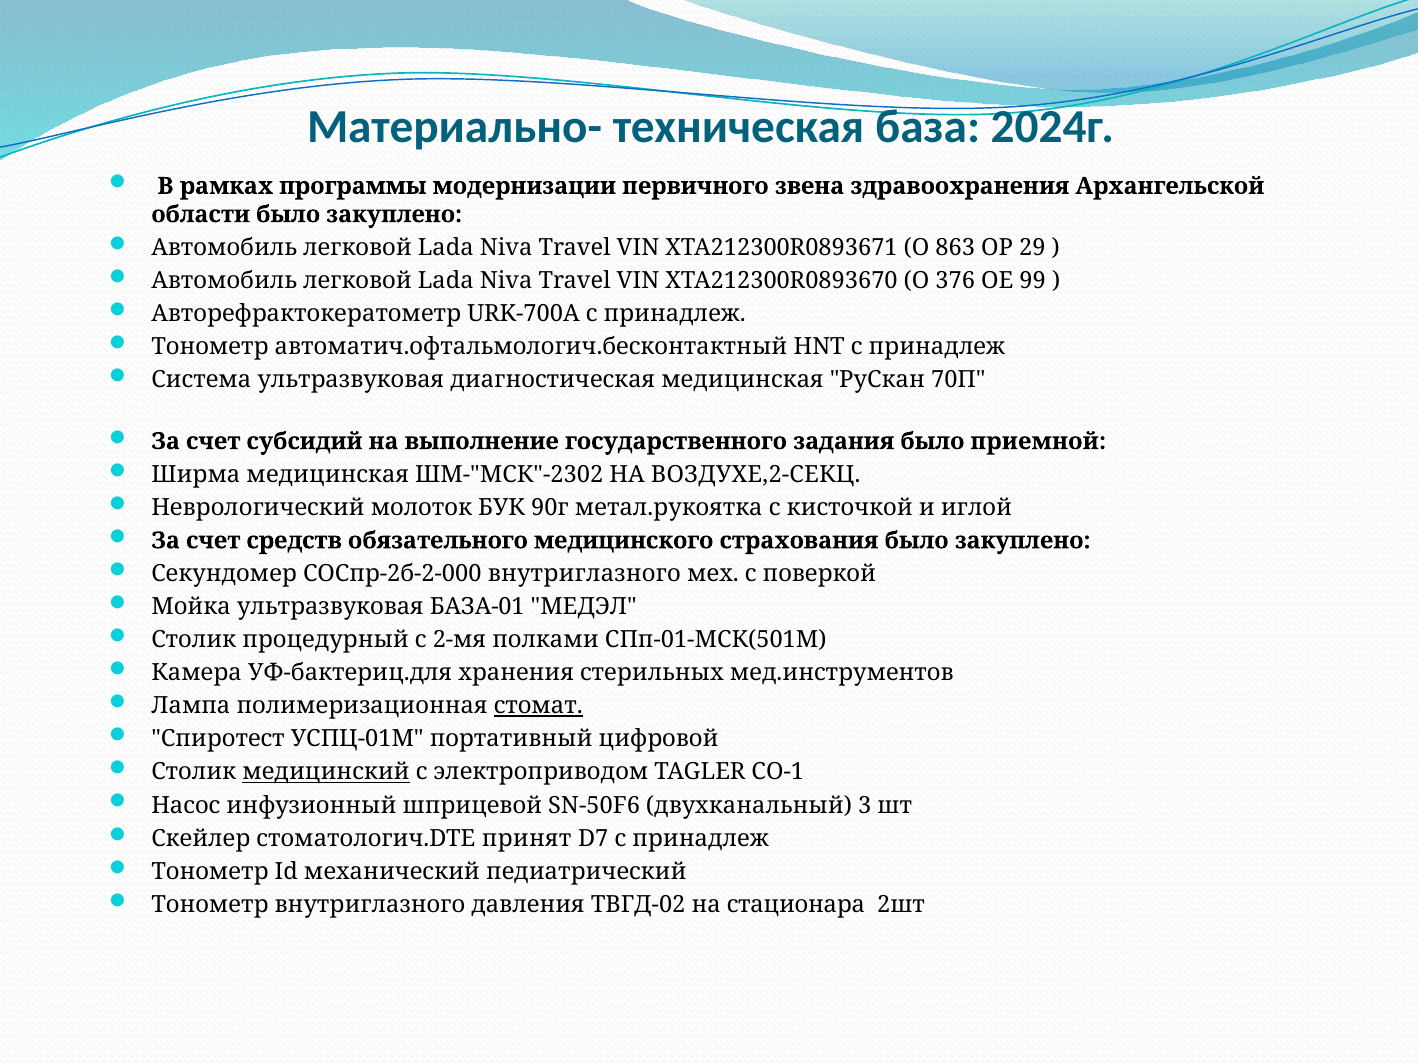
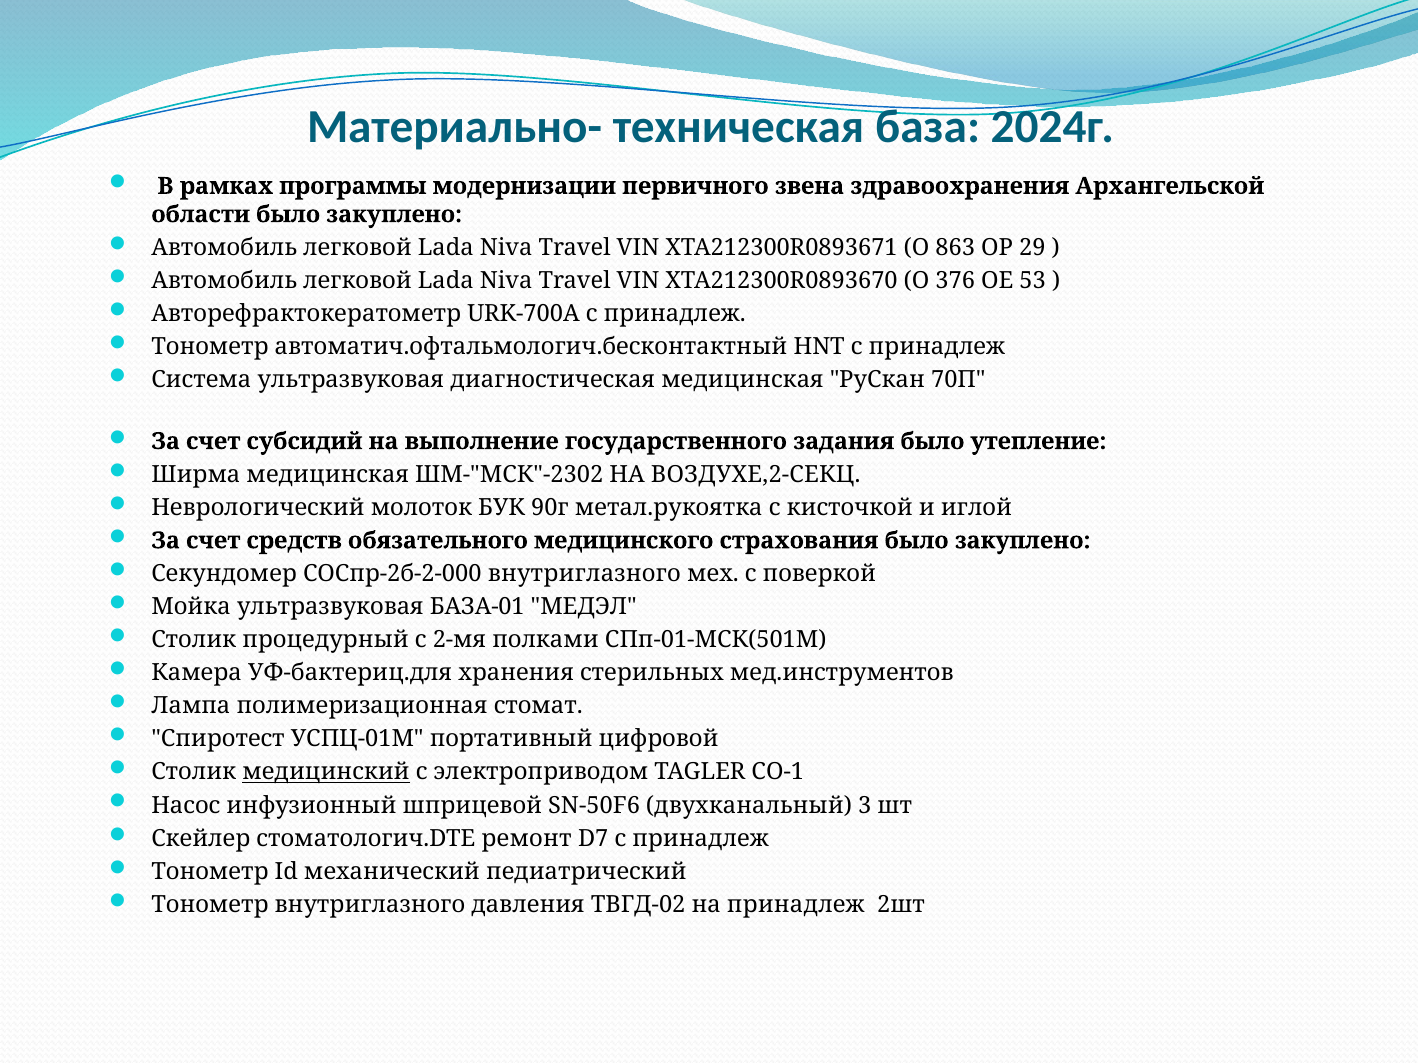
99: 99 -> 53 (1033, 281)
приемной: приемной -> утепление (1038, 442)
стомат underline: present -> none (538, 706)
принят: принят -> ремонт (527, 839)
на стационара: стационара -> принадлеж (796, 905)
